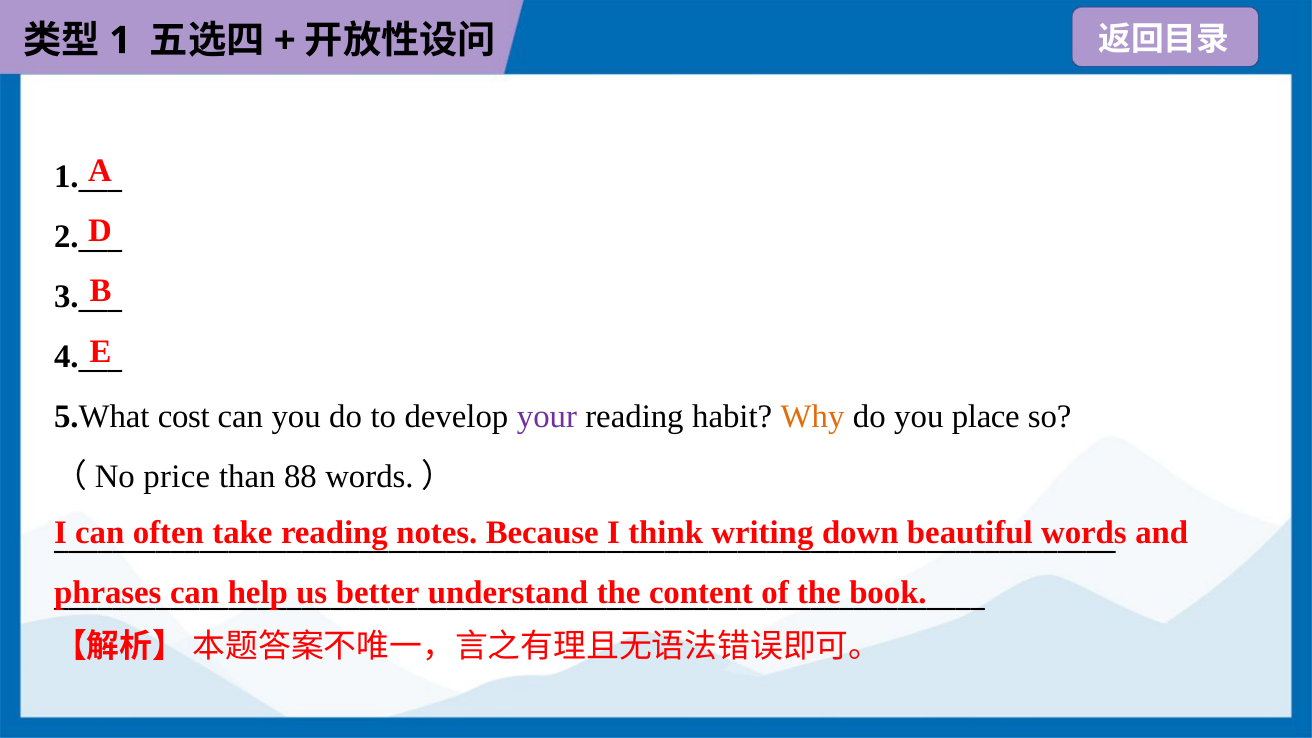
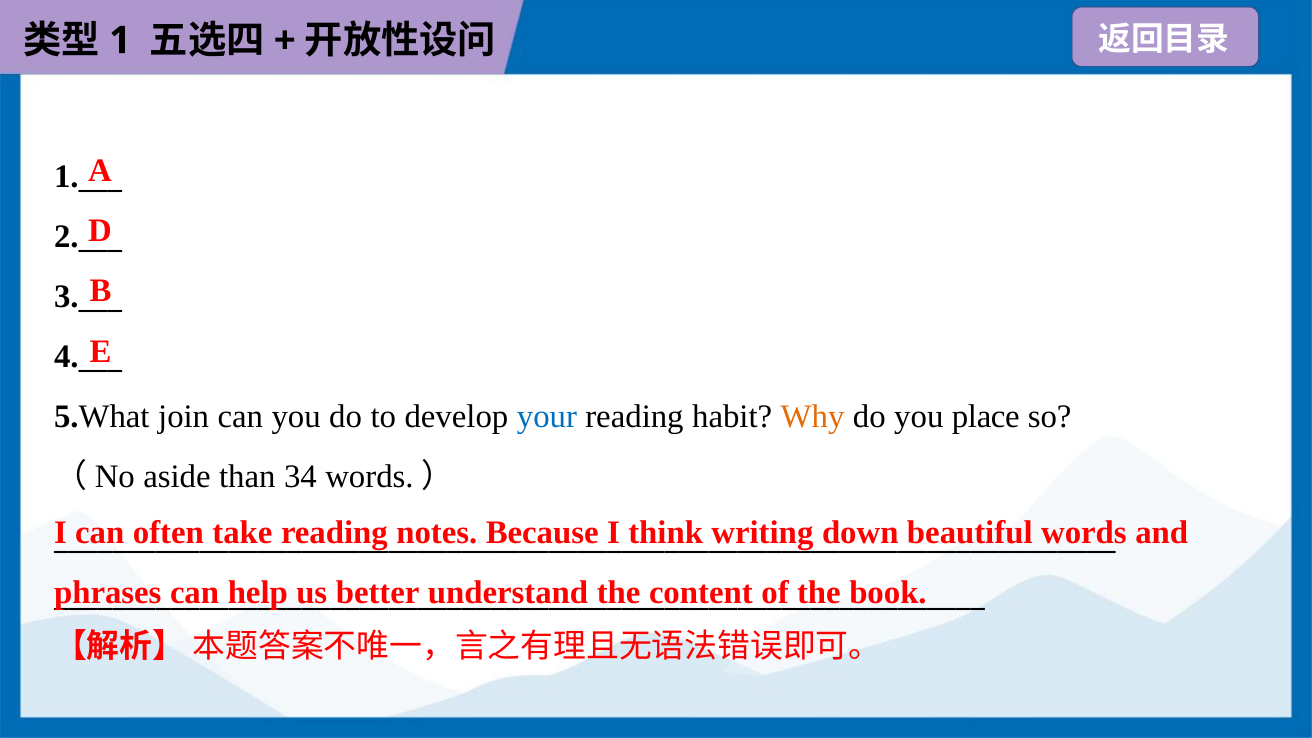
cost: cost -> join (184, 417)
your colour: purple -> blue (547, 417)
price: price -> aside (177, 477)
88: 88 -> 34 (300, 477)
